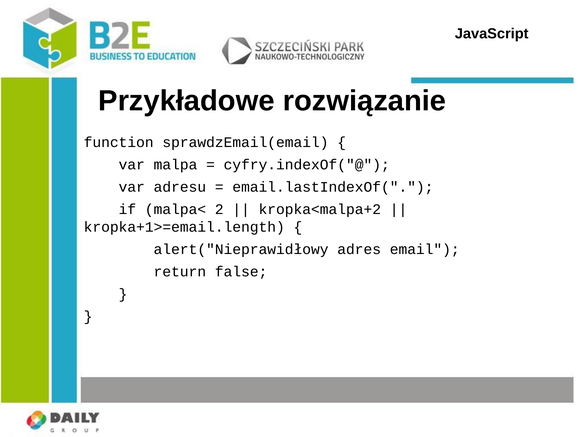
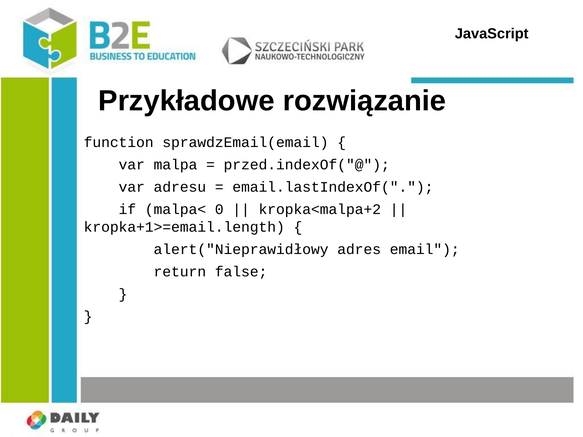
cyfry.indexOf("@: cyfry.indexOf("@ -> przed.indexOf("@ (307, 165)
2: 2 -> 0 (219, 210)
